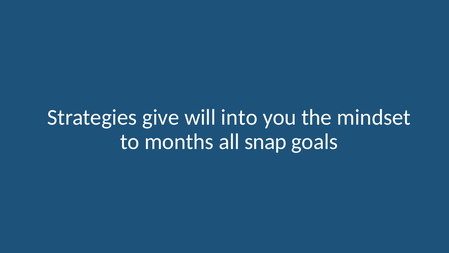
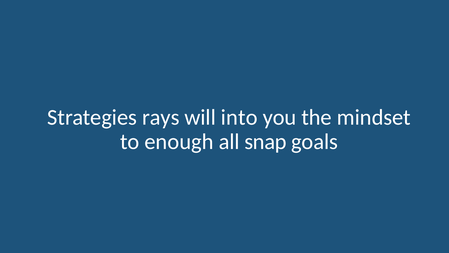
give: give -> rays (161, 117)
months: months -> enough (179, 142)
